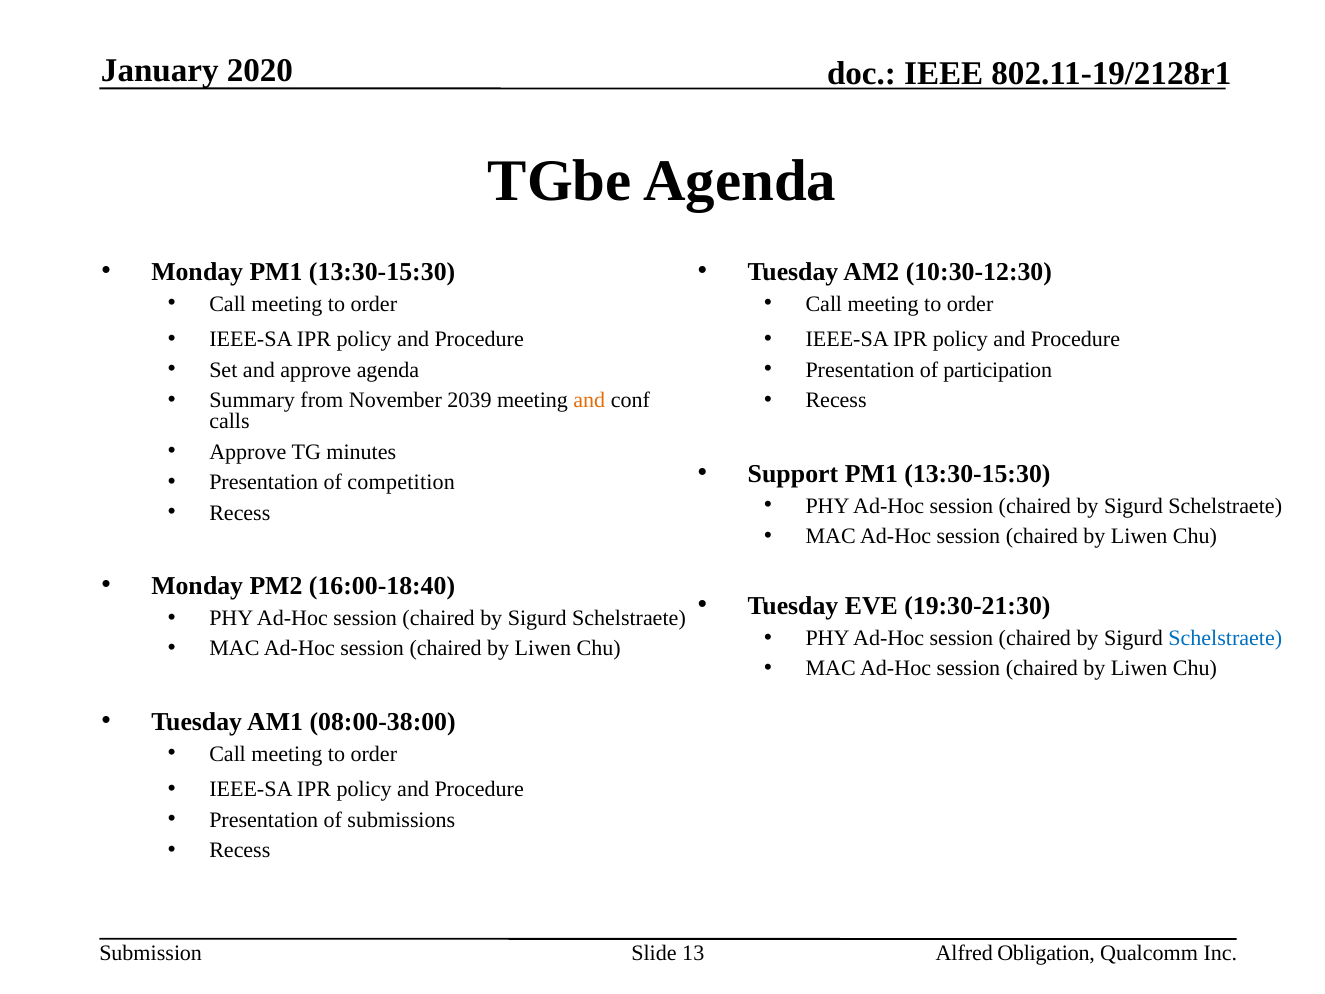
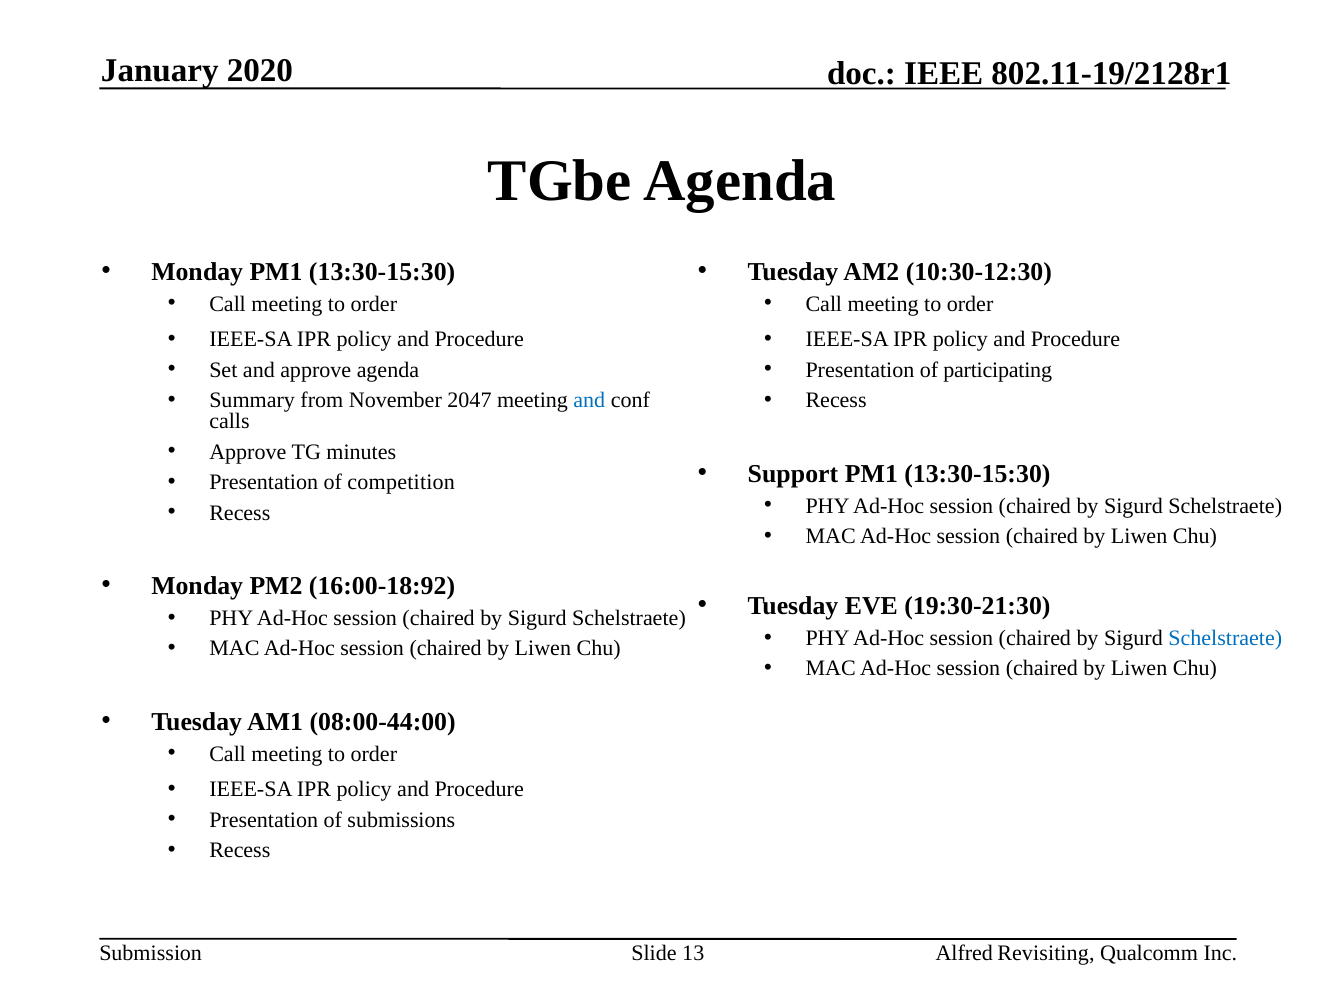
participation: participation -> participating (998, 370)
2039: 2039 -> 2047 (469, 400)
and colour: orange -> blue (589, 400)
16:00-18:40: 16:00-18:40 -> 16:00-18:92 (382, 586)
08:00-38:00: 08:00-38:00 -> 08:00-44:00 (383, 722)
Obligation: Obligation -> Revisiting (1046, 953)
